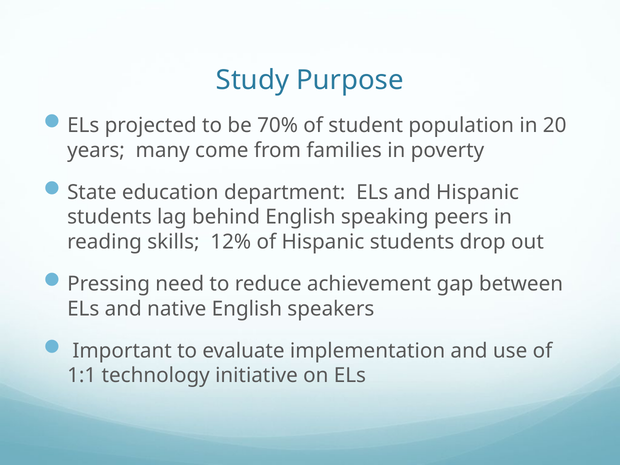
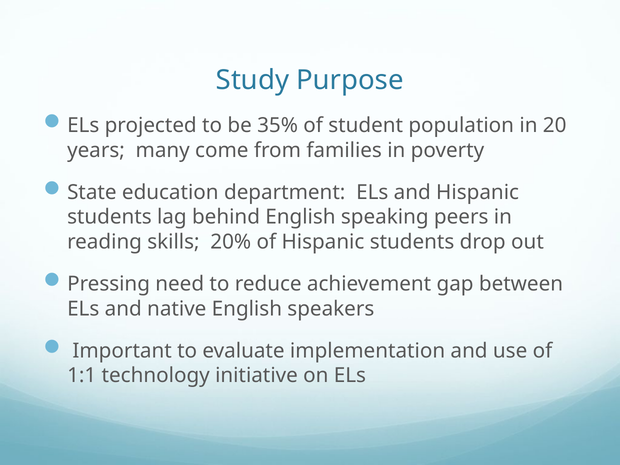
70%: 70% -> 35% (278, 125)
12%: 12% -> 20% (231, 242)
